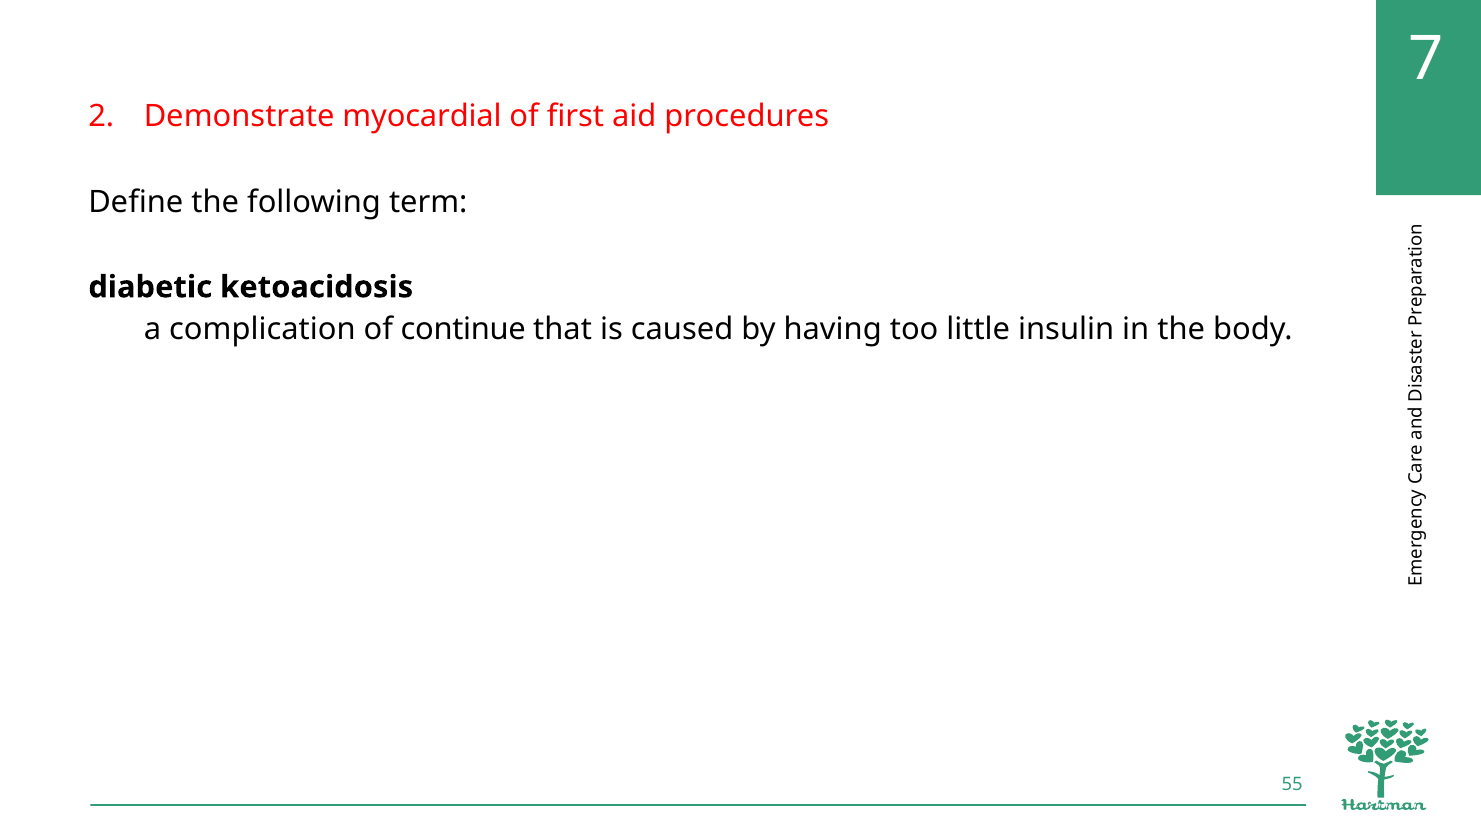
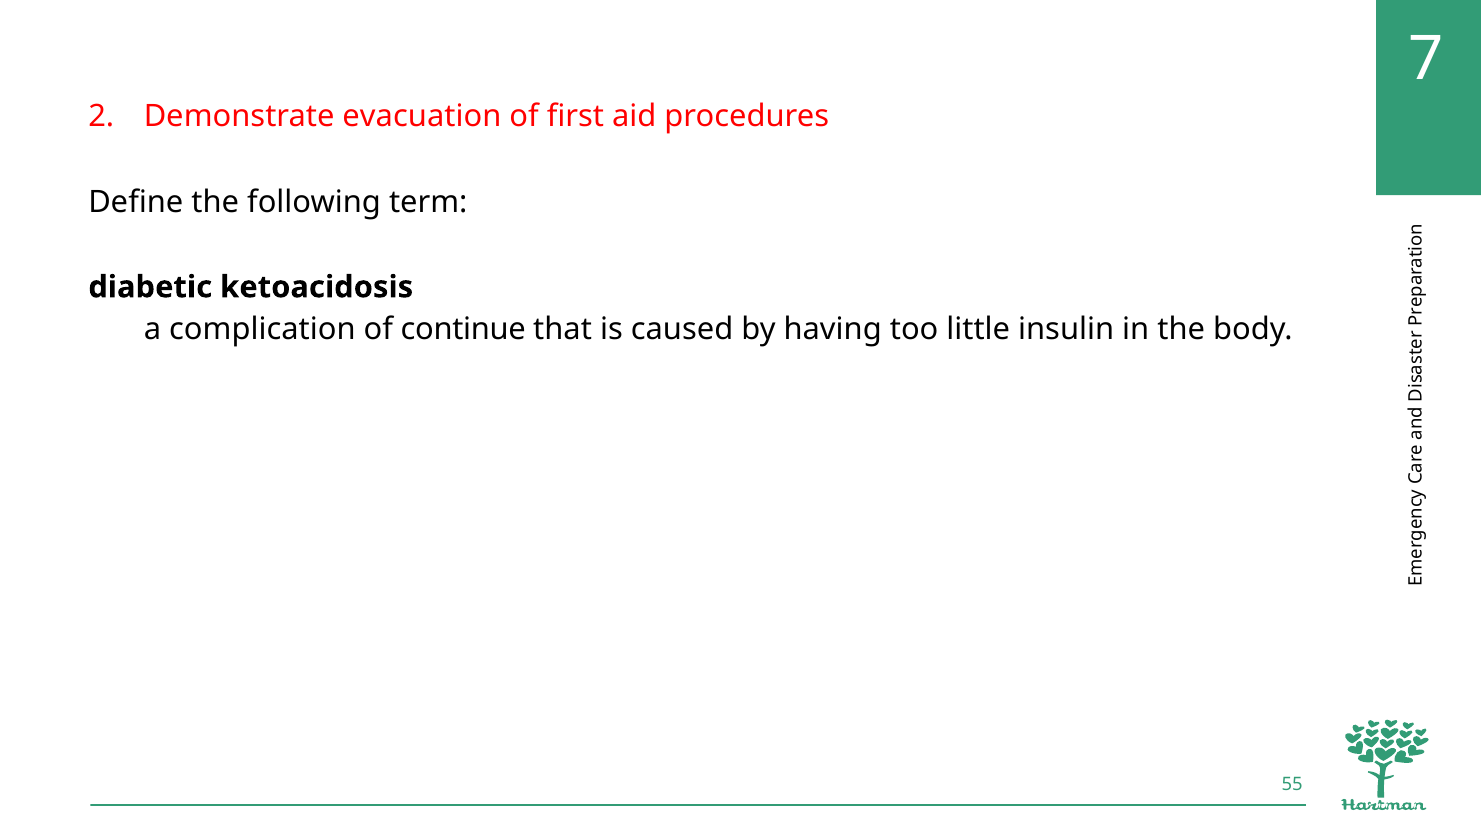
myocardial: myocardial -> evacuation (422, 117)
